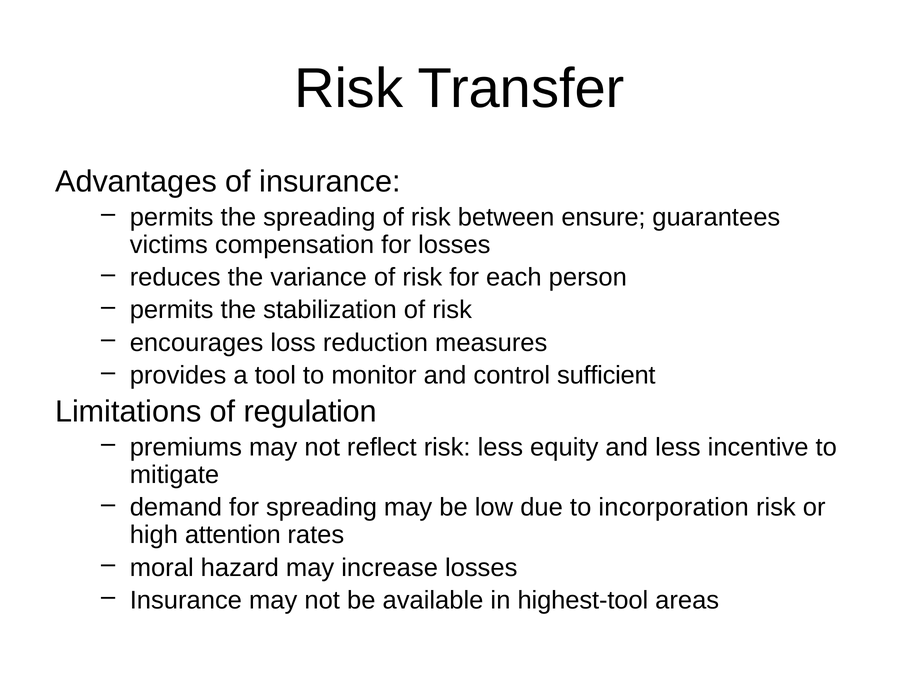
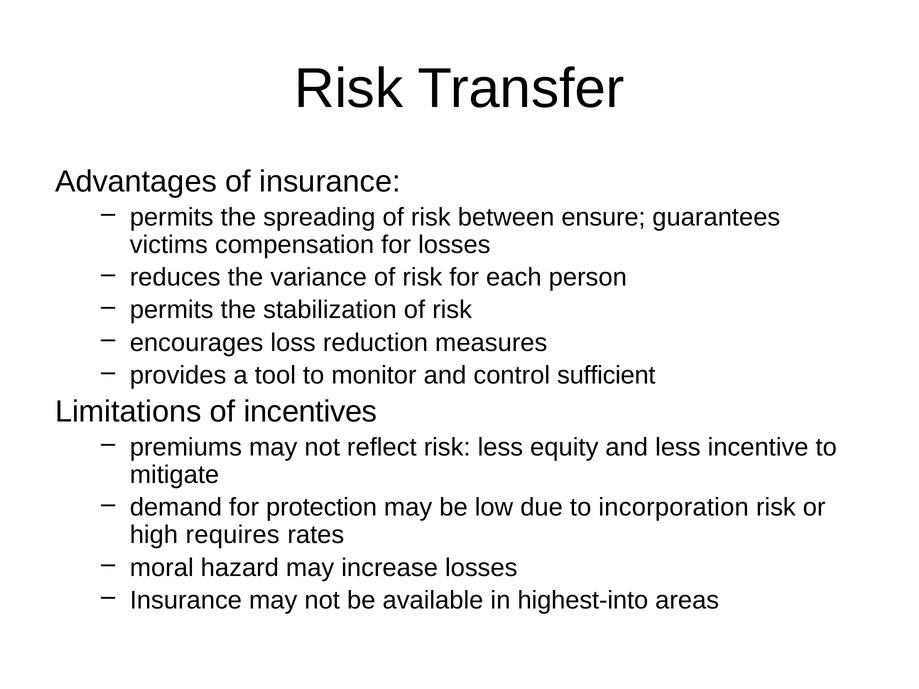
regulation: regulation -> incentives (310, 412)
for spreading: spreading -> protection (322, 508)
attention: attention -> requires (233, 535)
highest-tool: highest-tool -> highest-into (583, 600)
